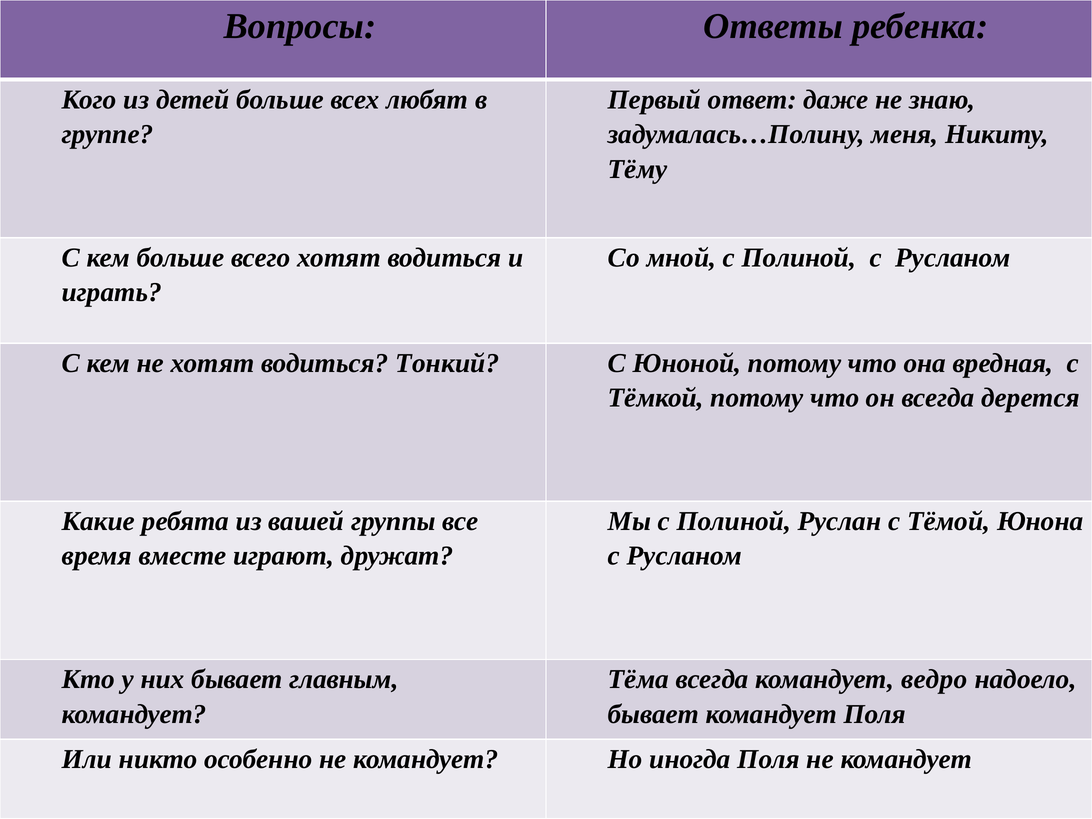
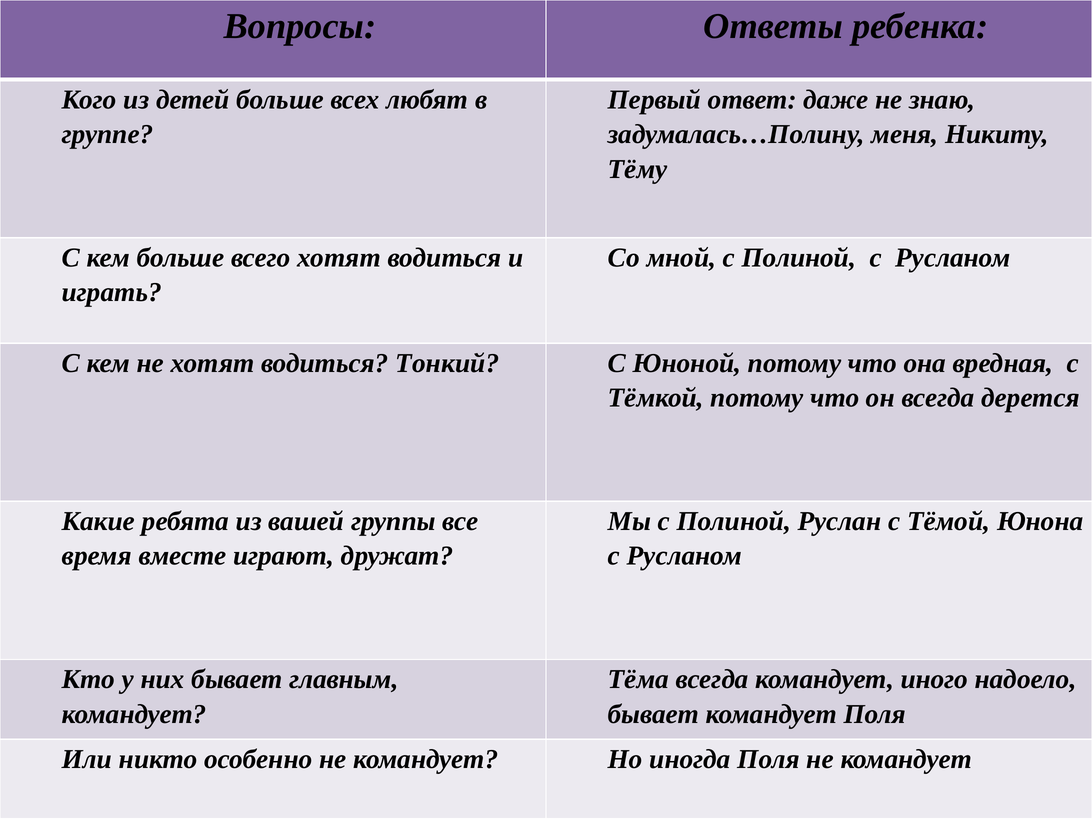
ведро: ведро -> иного (934, 679)
